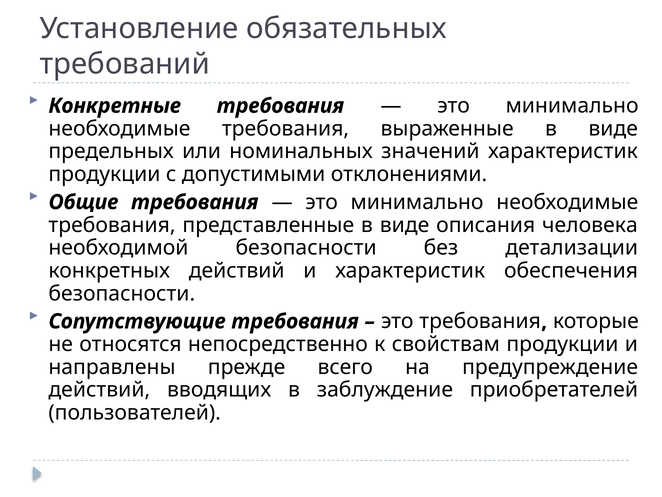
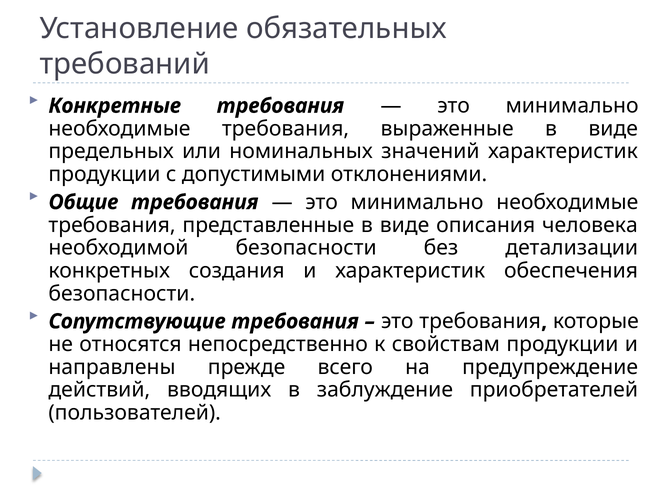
конкретных действий: действий -> создания (237, 270)
